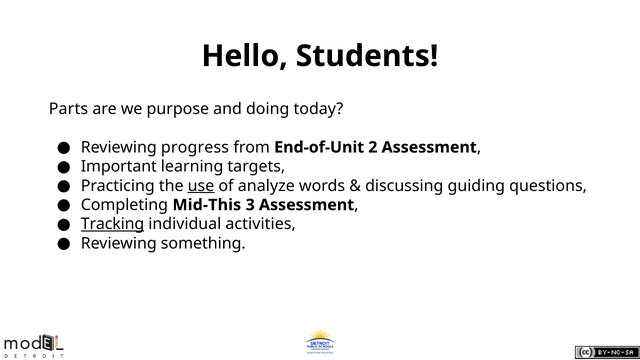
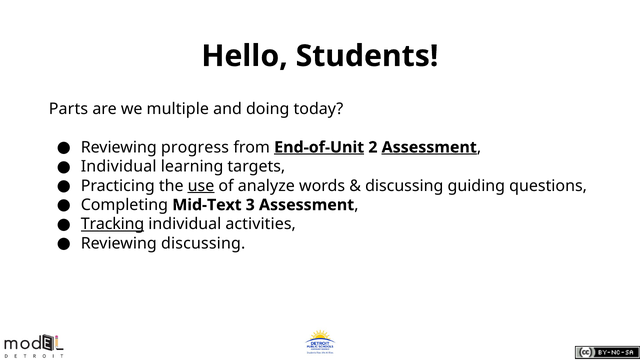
purpose: purpose -> multiple (178, 109)
End-of-Unit underline: none -> present (319, 147)
Assessment underline: none -> present (429, 147)
Important: Important -> Individual (119, 167)
Mid-This: Mid-This -> Mid-Text (207, 205)
Reviewing something: something -> discussing (203, 243)
